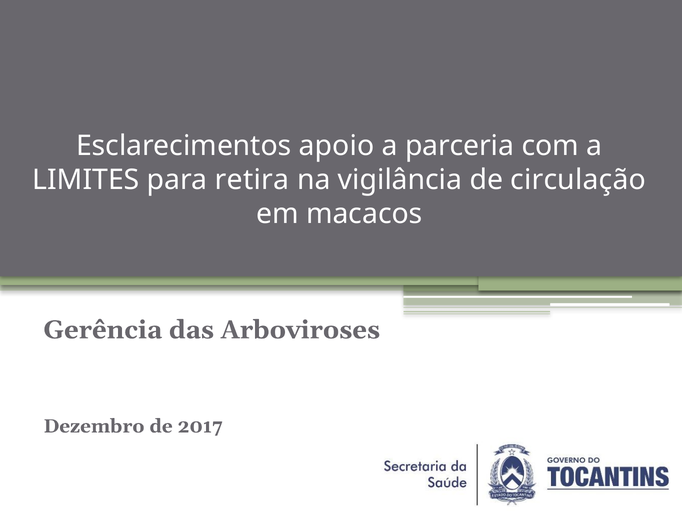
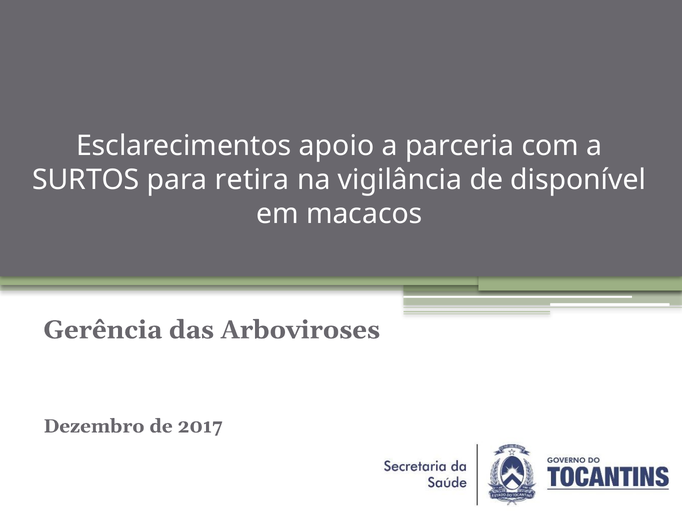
LIMITES: LIMITES -> SURTOS (86, 180)
circulação: circulação -> disponível (578, 180)
